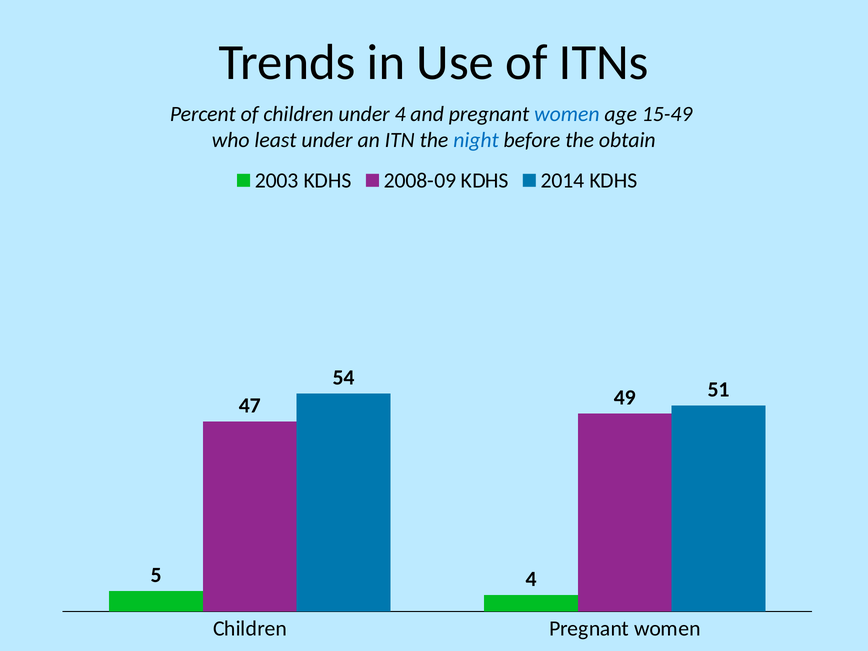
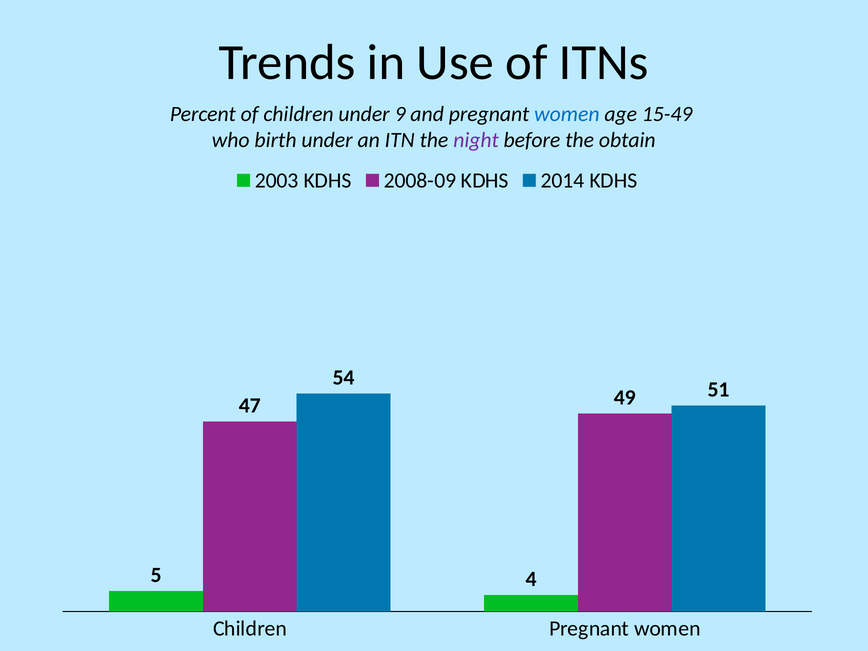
under 4: 4 -> 9 (400, 114)
least: least -> birth (276, 140)
night colour: blue -> purple (476, 140)
